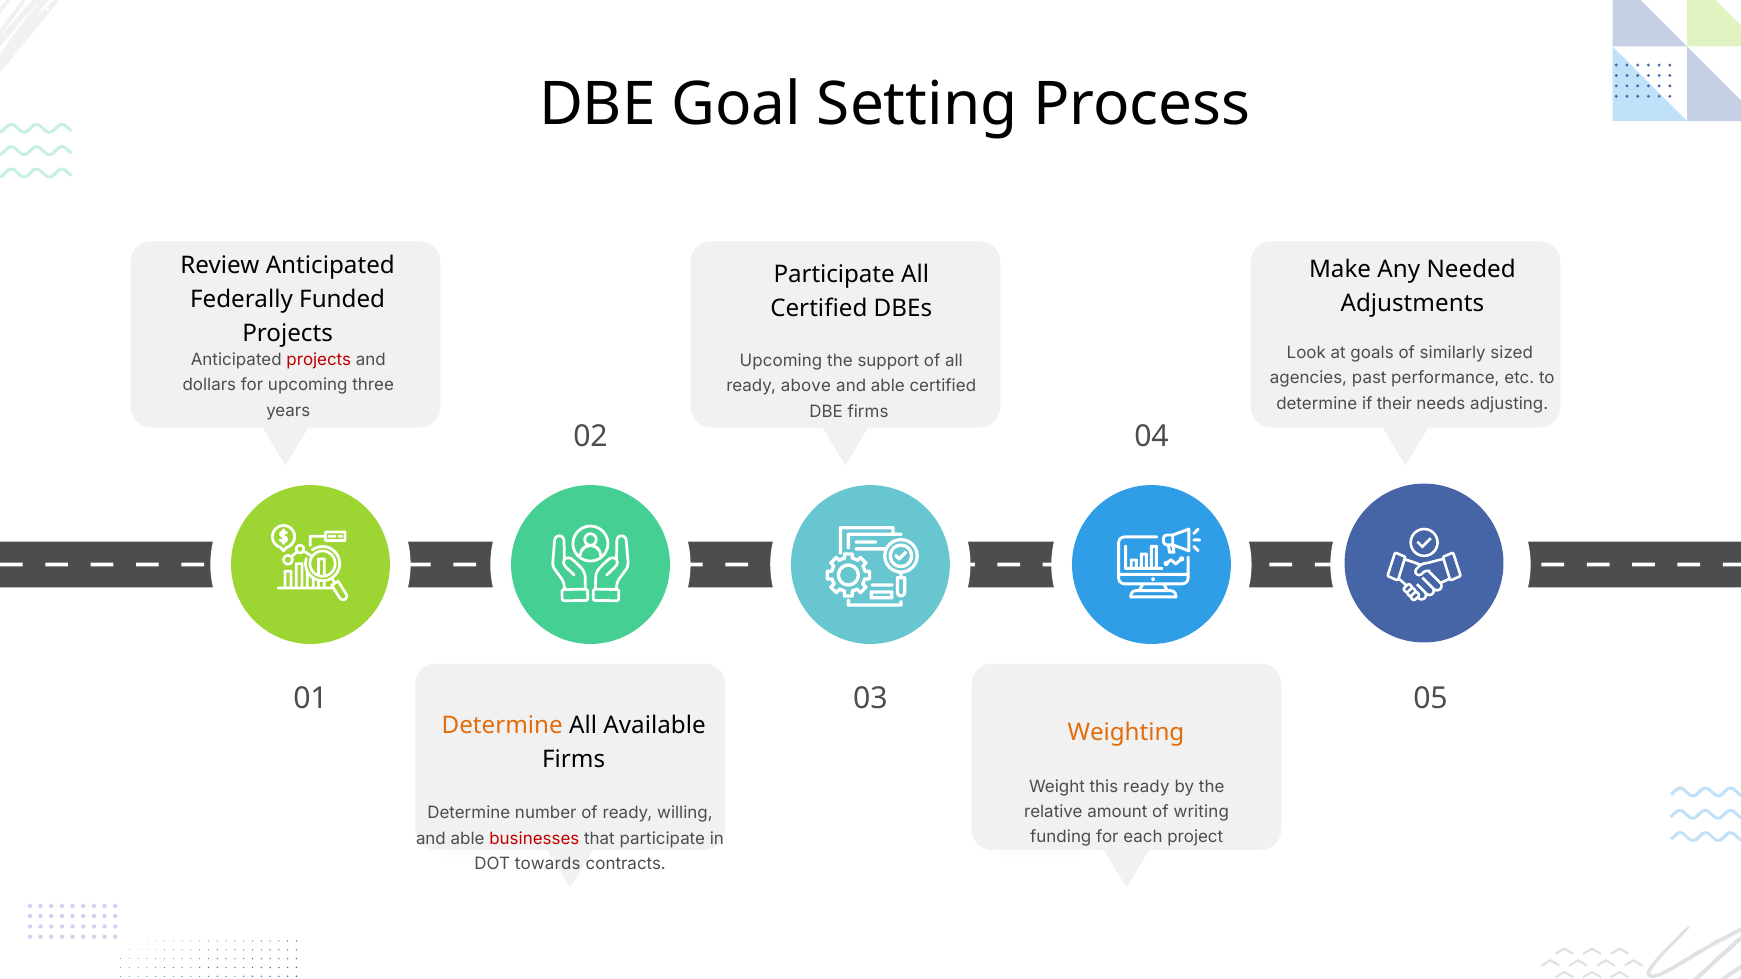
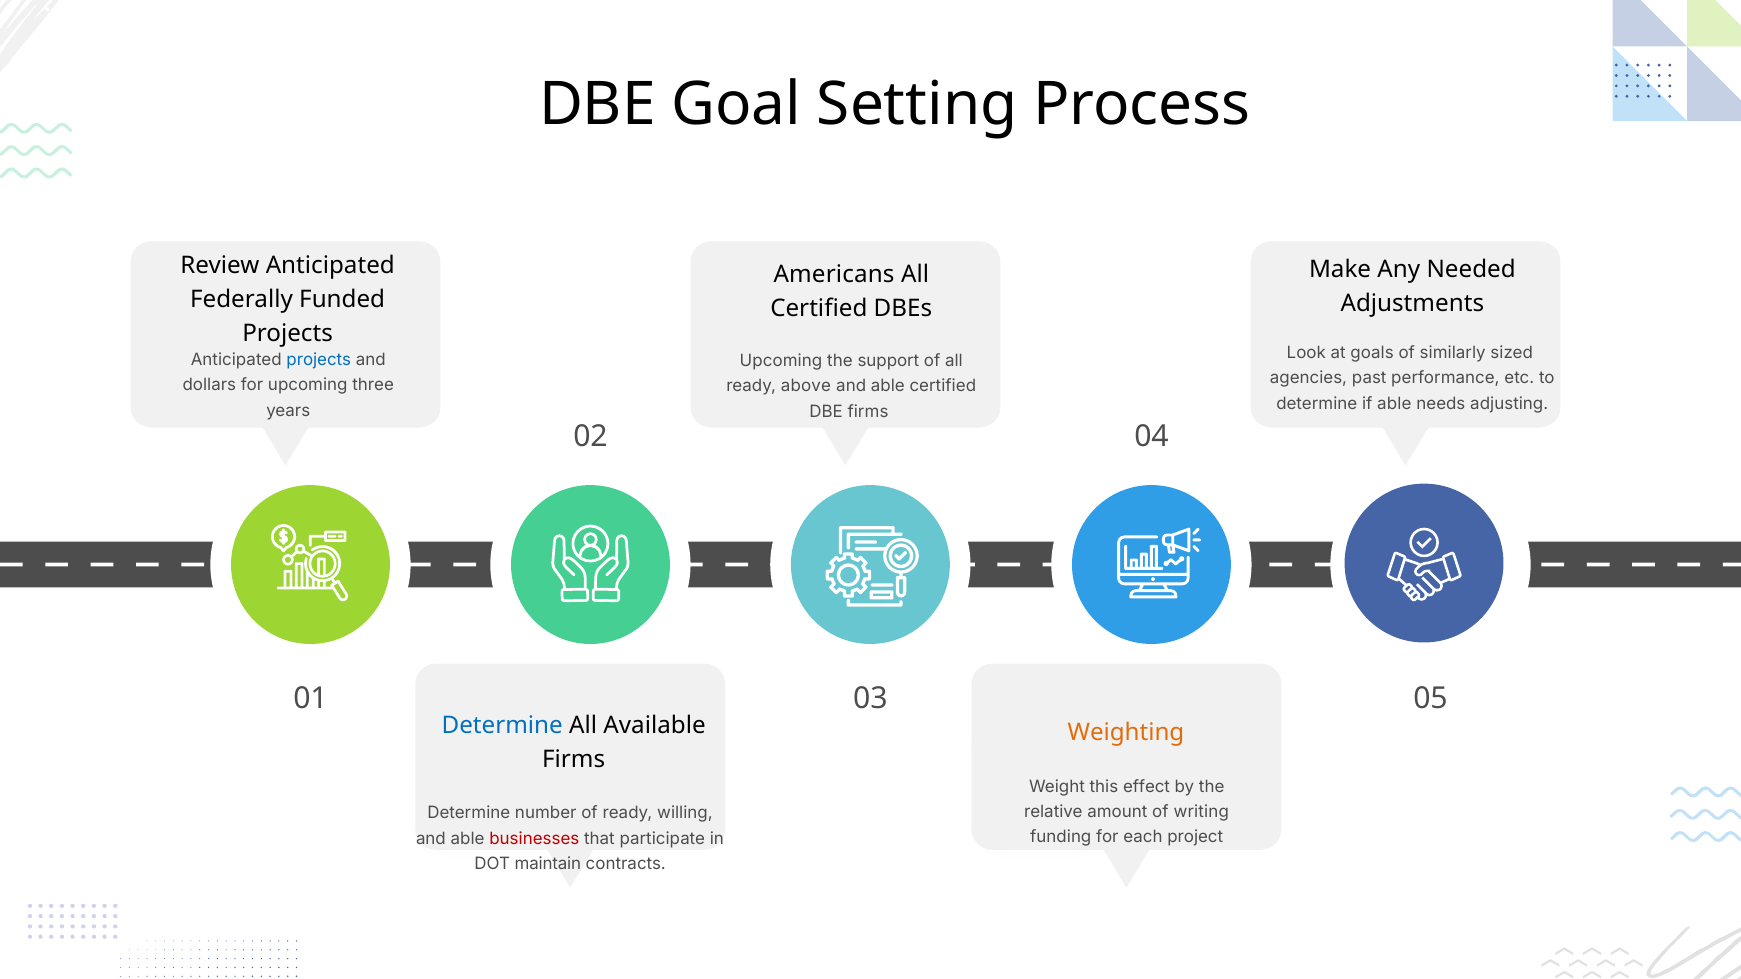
Participate: Participate -> Americans (834, 275)
projects colour: red -> blue (319, 360)
if their: their -> able (1394, 404)
Determine colour: orange -> blue (502, 726)
this ready: ready -> effect (1147, 787)
towards: towards -> maintain (548, 864)
